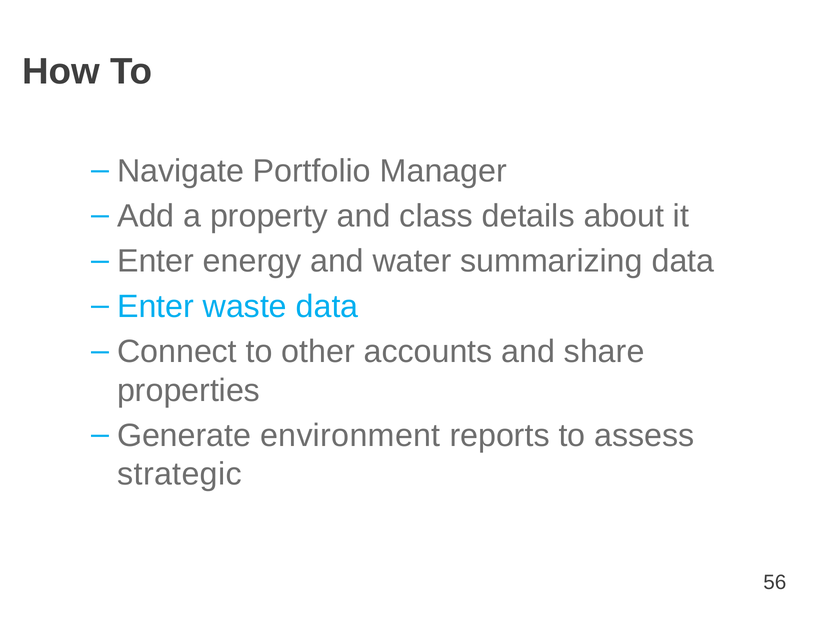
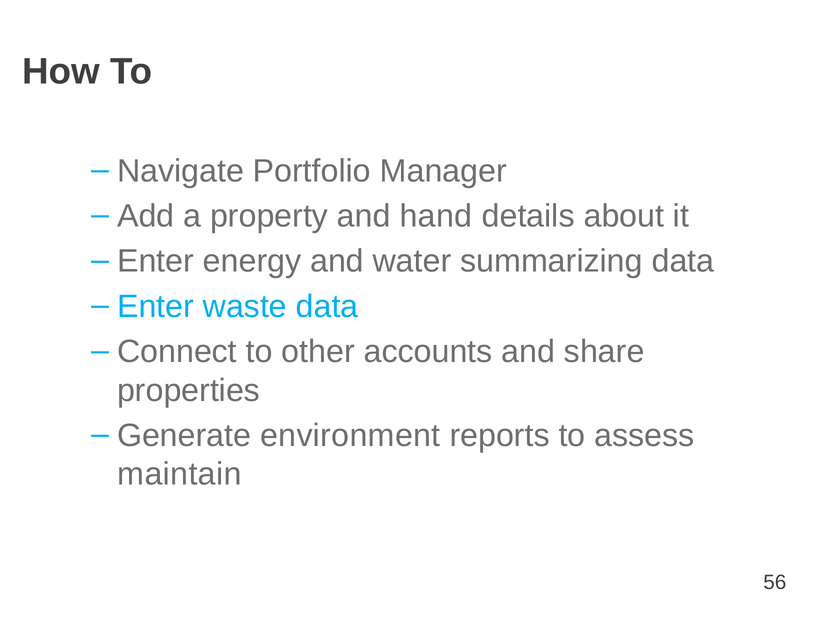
class: class -> hand (436, 216)
strategic: strategic -> maintain (180, 474)
